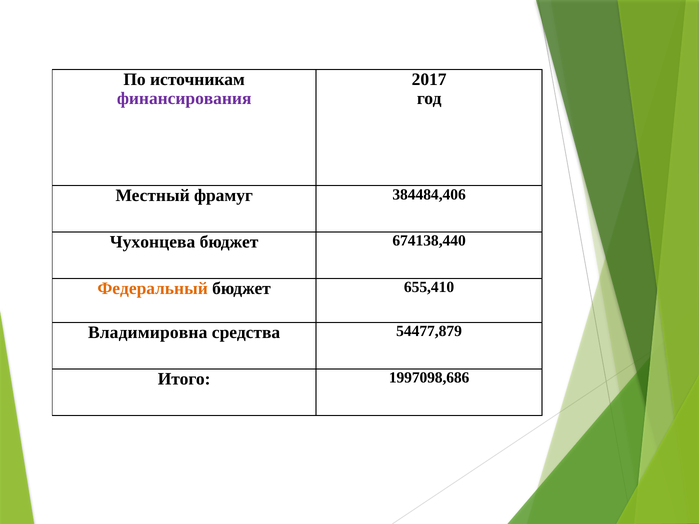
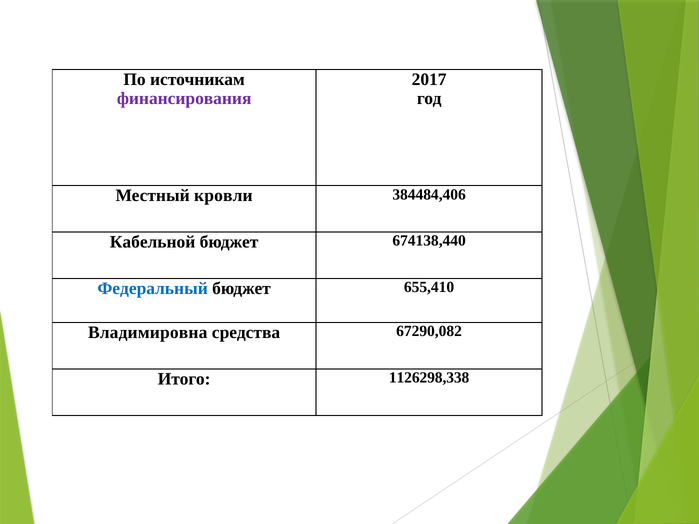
фрамуг: фрамуг -> кровли (223, 196)
Чухонцева: Чухонцева -> Кабельной (153, 242)
Федеральный colour: orange -> blue (153, 289)
54477,879: 54477,879 -> 67290,082 (429, 331)
1997098,686: 1997098,686 -> 1126298,338 (429, 378)
